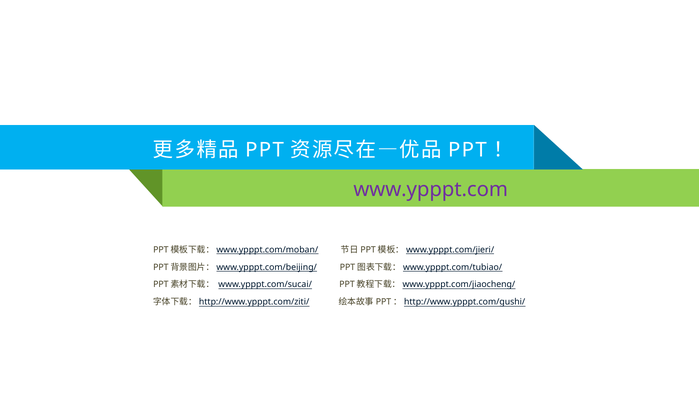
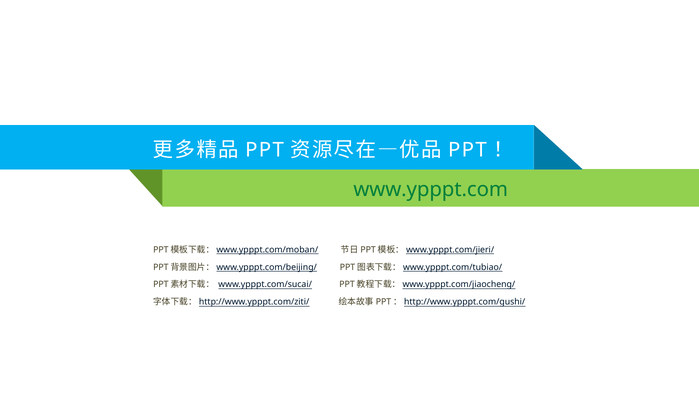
www.ypppt.com colour: purple -> green (431, 189)
